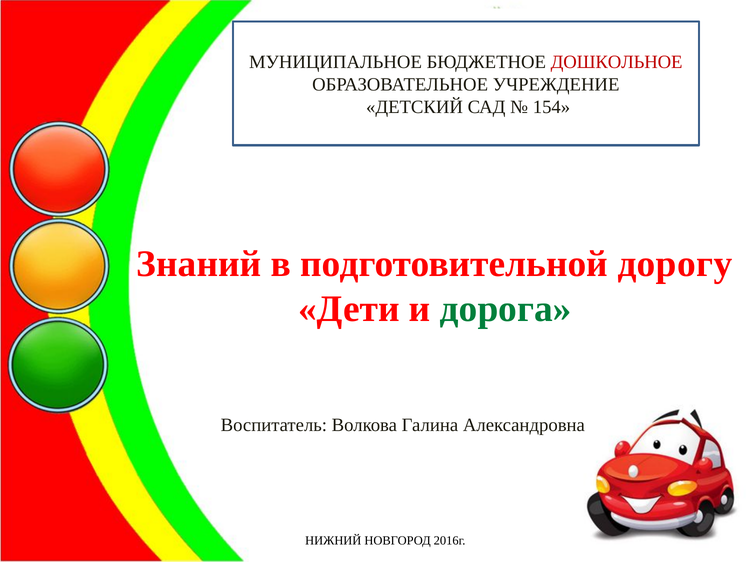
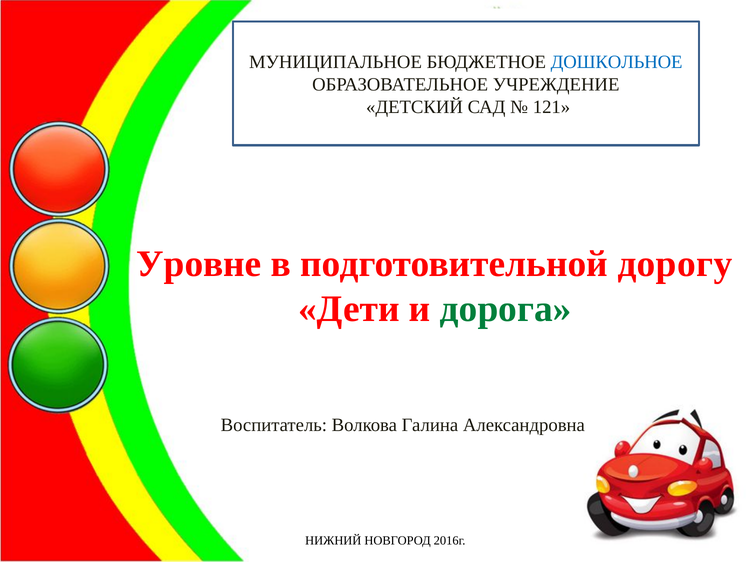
ДОШКОЛЬНОЕ colour: red -> blue (617, 62)
154: 154 -> 121 (551, 107)
Знаний: Знаний -> Уровне (199, 264)
